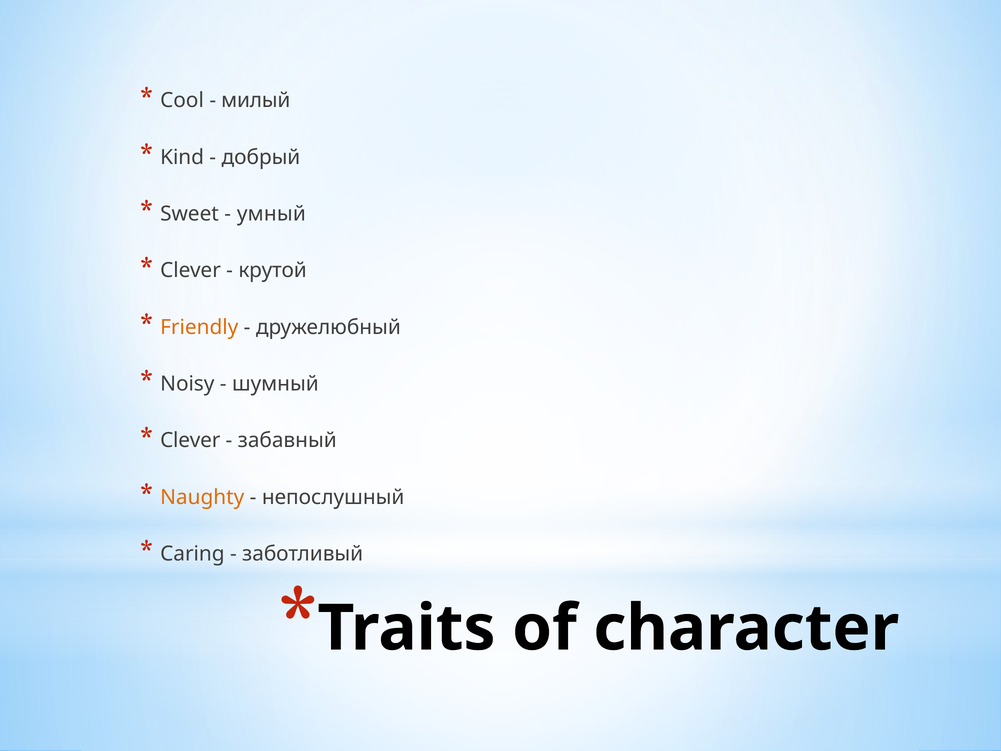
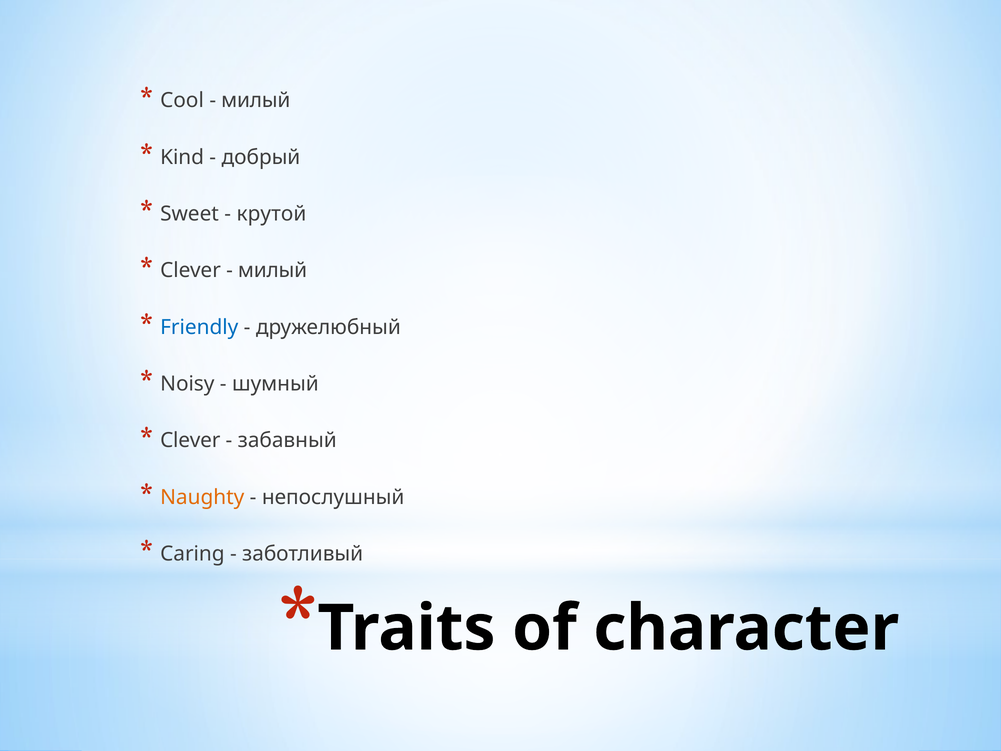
умный: умный -> крутой (271, 214)
крутой: крутой -> милый (273, 270)
Friendly colour: orange -> blue (199, 327)
